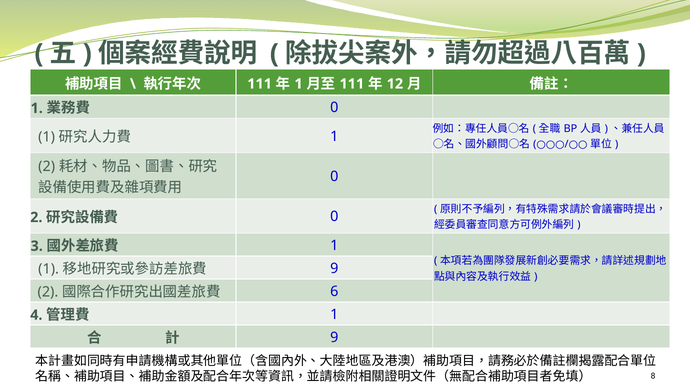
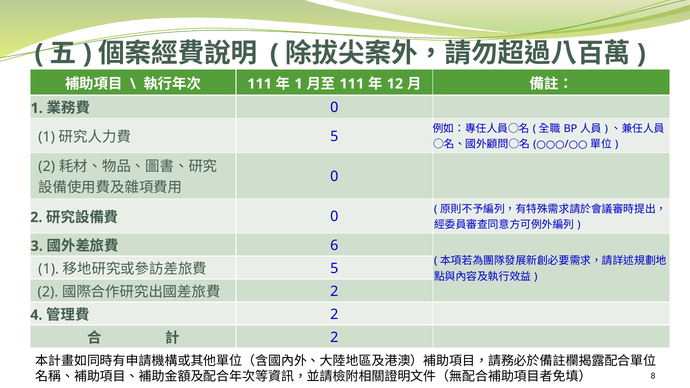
1: 1 -> 5 (334, 136)
1: 1 -> 6 (334, 245)
9: 9 -> 5 (334, 268)
6: 6 -> 2 (334, 291)
1: 1 -> 2 (334, 314)
9: 9 -> 2 (334, 337)
